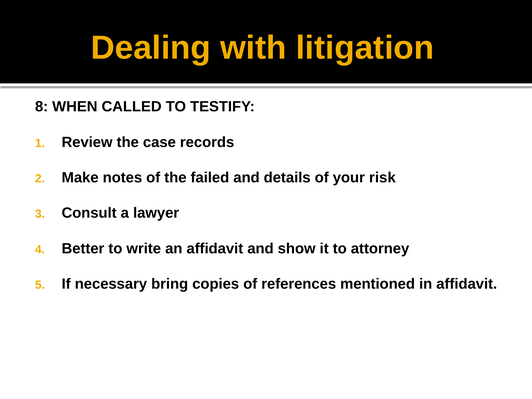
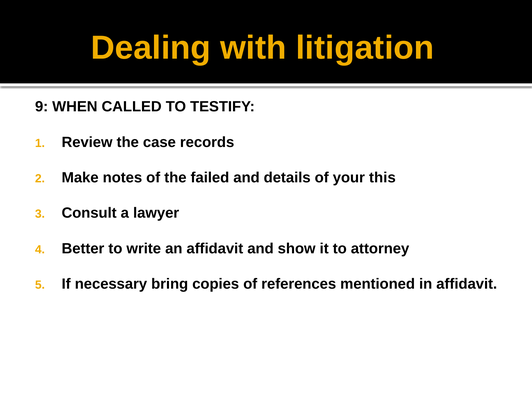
8: 8 -> 9 (42, 107)
risk: risk -> this (382, 178)
